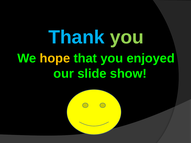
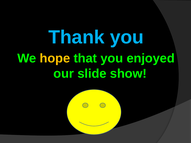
you colour: light green -> light blue (127, 37)
